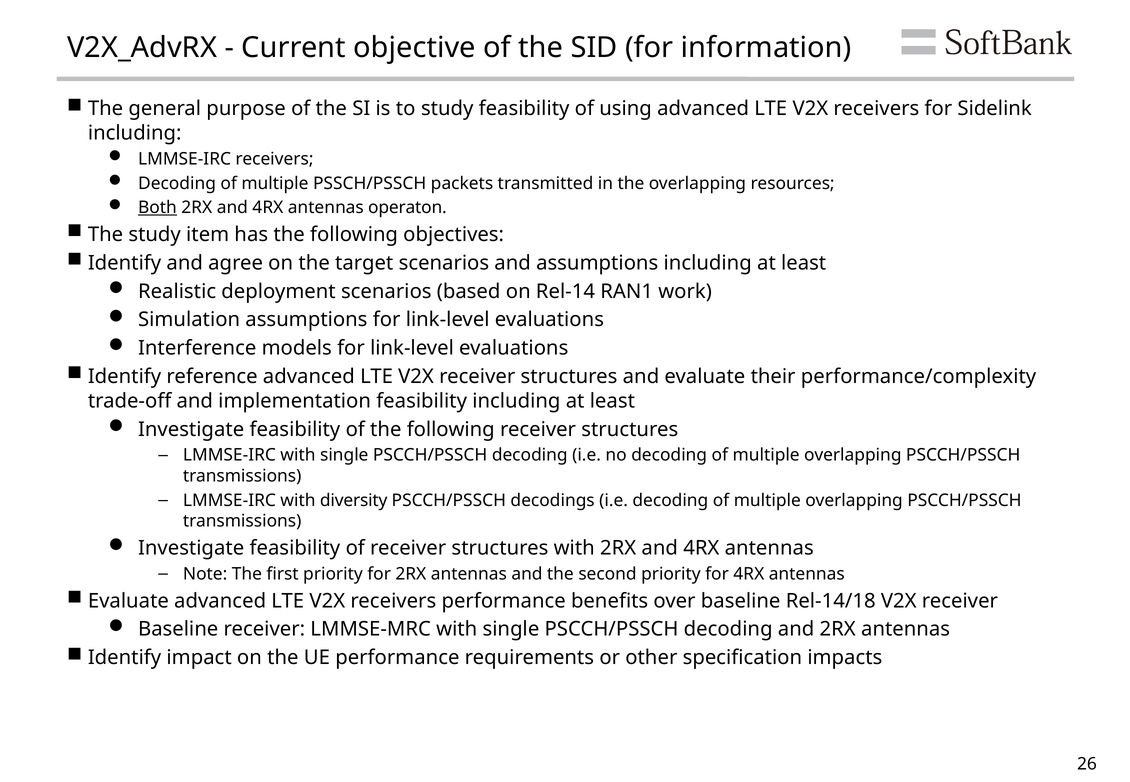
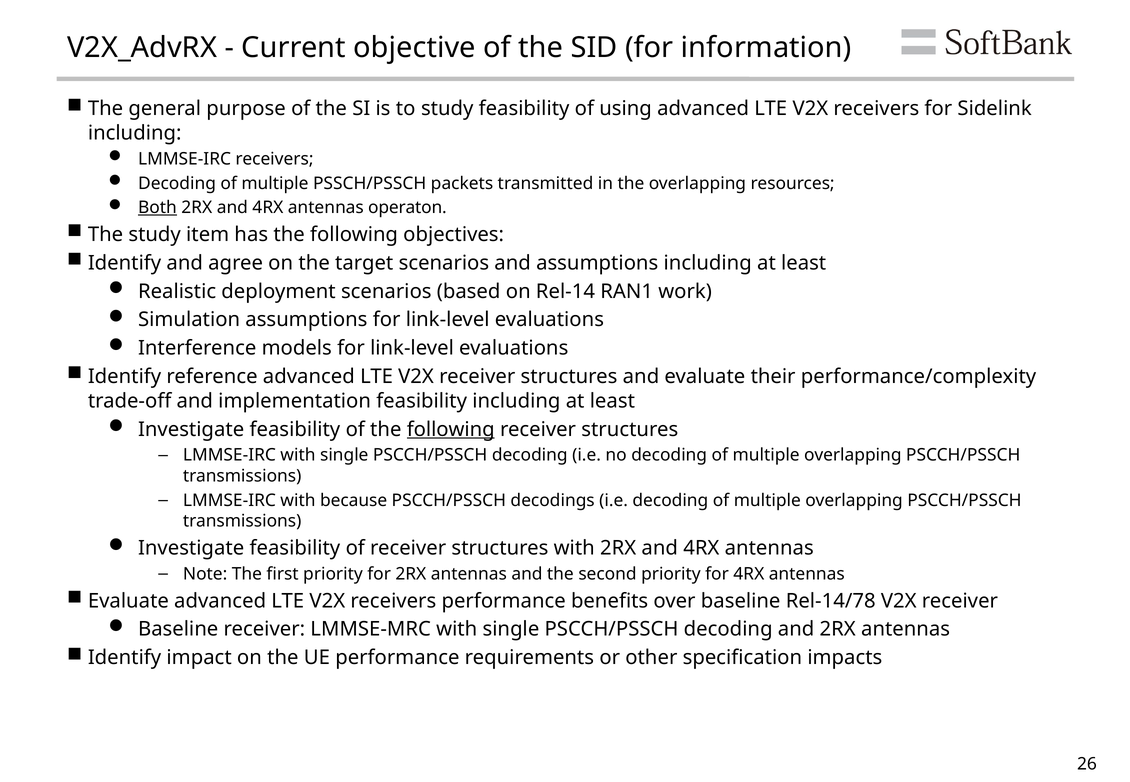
following underline: none -> present (451, 430)
diversity: diversity -> because (354, 501)
Rel-14/18: Rel-14/18 -> Rel-14/78 (831, 601)
